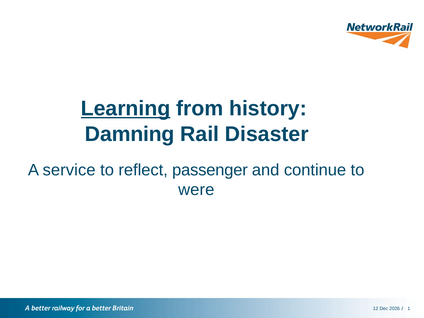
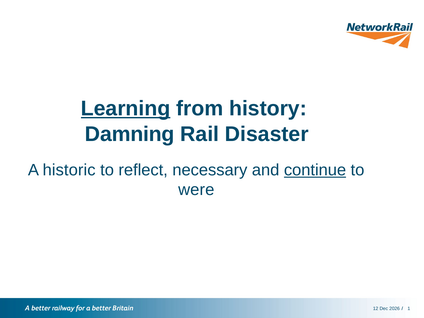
service: service -> historic (69, 170)
passenger: passenger -> necessary (210, 170)
continue underline: none -> present (315, 170)
